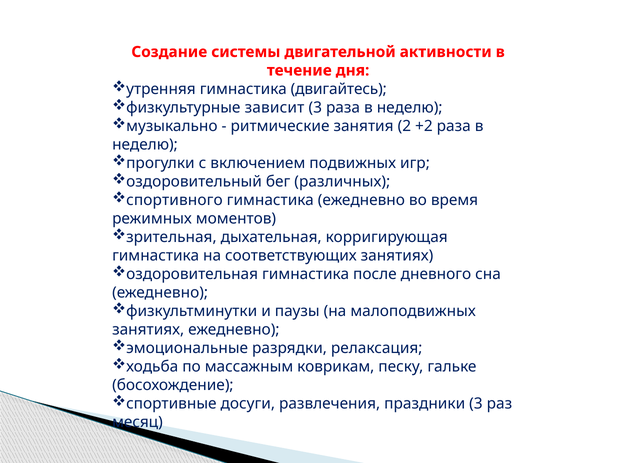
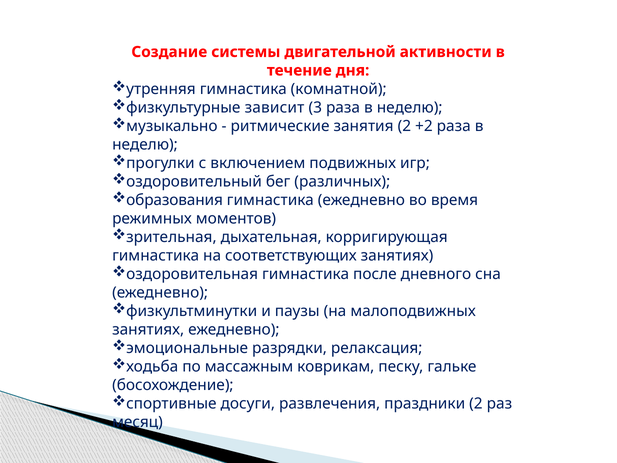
двигайтесь: двигайтесь -> комнатной (339, 89)
спортивного: спортивного -> образования (175, 200)
праздники 3: 3 -> 2 (476, 404)
